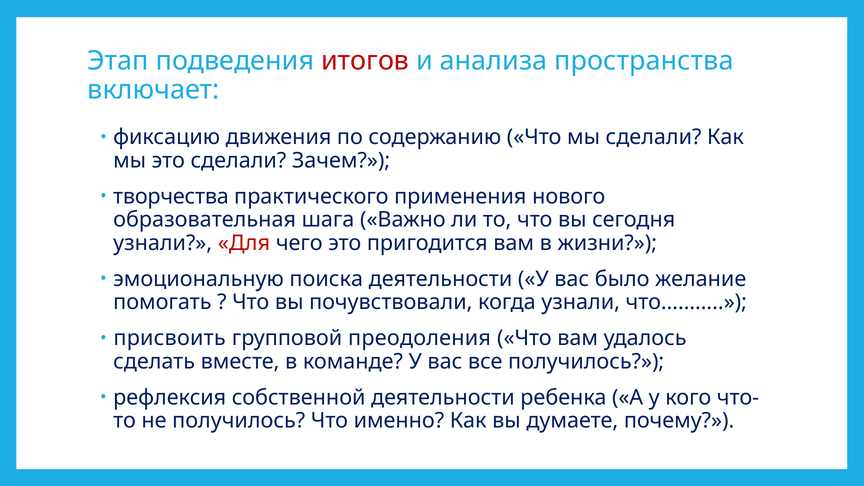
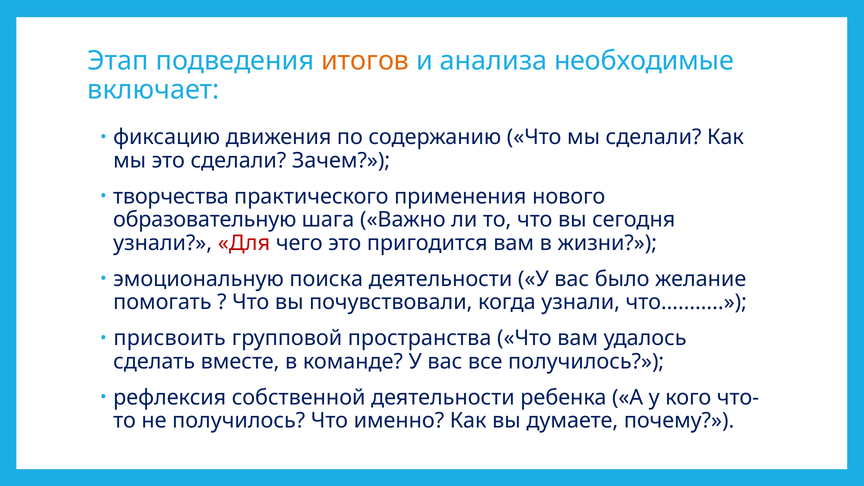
итогов colour: red -> orange (365, 61)
пространства: пространства -> необходимые (644, 61)
образовательная: образовательная -> образовательную (205, 220)
преодоления: преодоления -> пространства (420, 338)
